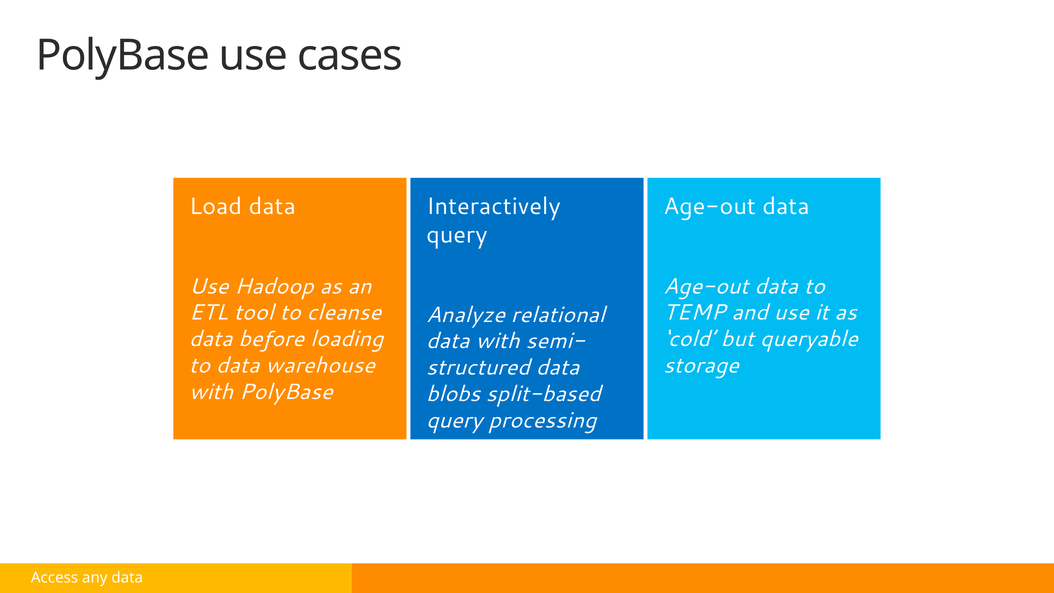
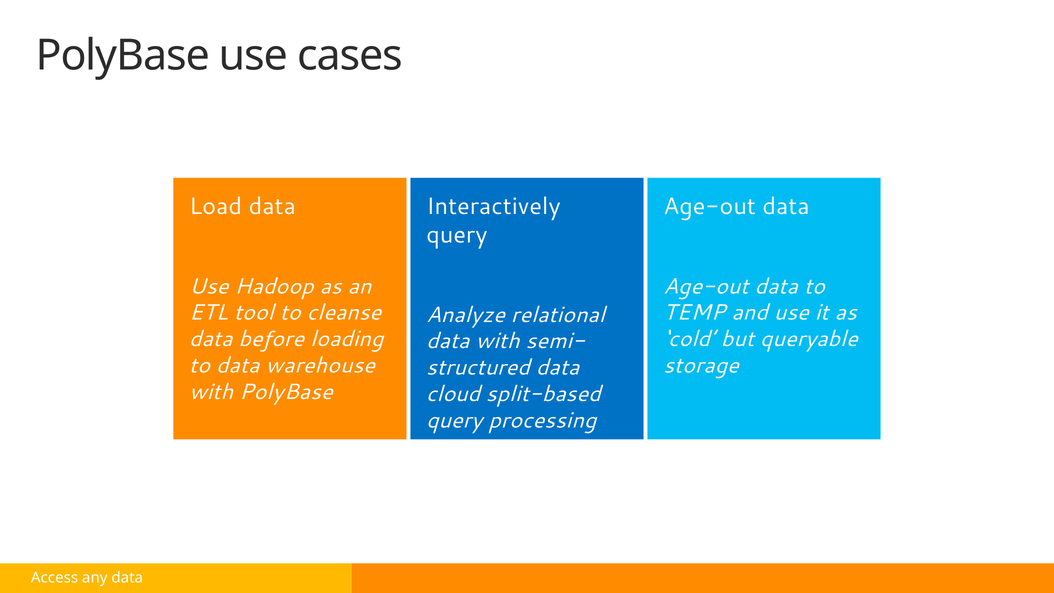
blobs: blobs -> cloud (453, 394)
